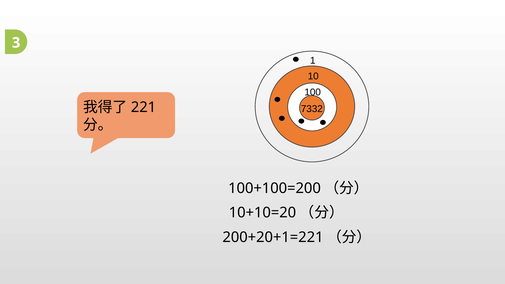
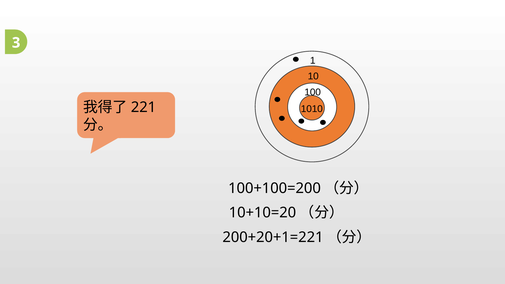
7332: 7332 -> 1010 (312, 109)
